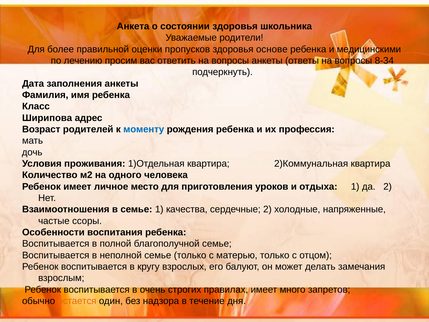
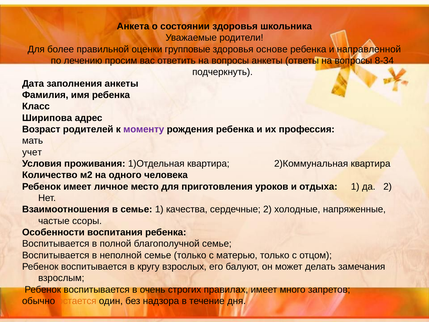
пропусков: пропусков -> групповые (188, 49)
медицинскими: медицинскими -> направленной (369, 49)
моменту colour: blue -> purple (144, 129)
дочь: дочь -> учет (32, 152)
